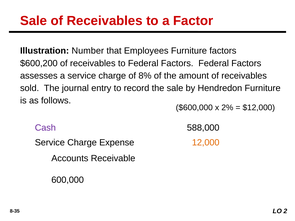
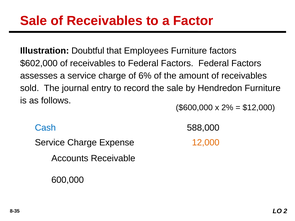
Number: Number -> Doubtful (88, 51)
$600,200: $600,200 -> $602,000 (39, 63)
8%: 8% -> 6% (145, 76)
Cash colour: purple -> blue (45, 128)
